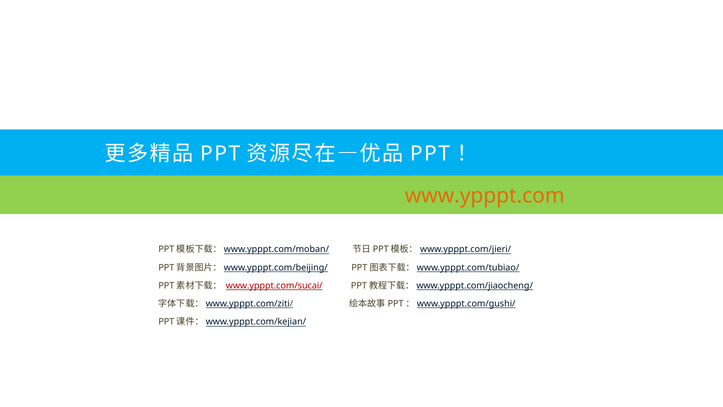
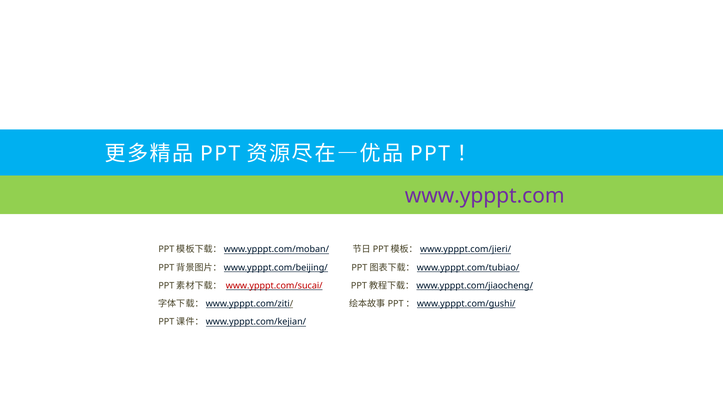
www.ypppt.com colour: orange -> purple (485, 196)
